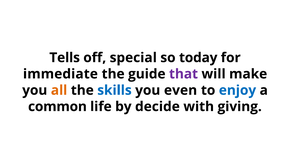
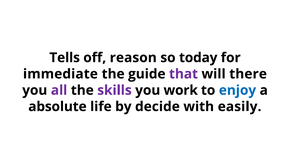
special: special -> reason (133, 58)
make: make -> there (248, 74)
all colour: orange -> purple (59, 90)
skills colour: blue -> purple (114, 90)
even: even -> work (181, 90)
common: common -> absolute (57, 107)
giving: giving -> easily (240, 107)
